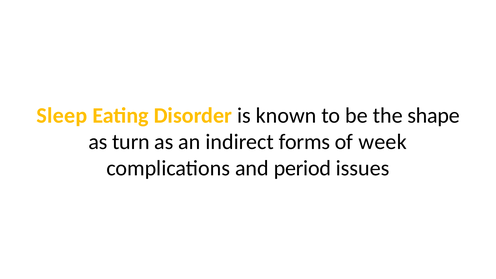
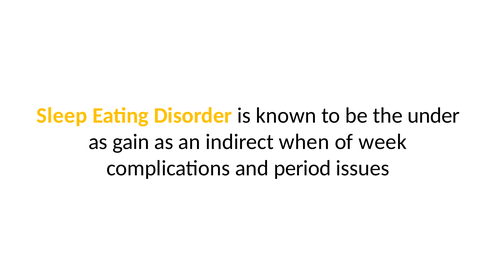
shape: shape -> under (434, 115)
turn: turn -> gain (131, 142)
forms: forms -> when (304, 142)
